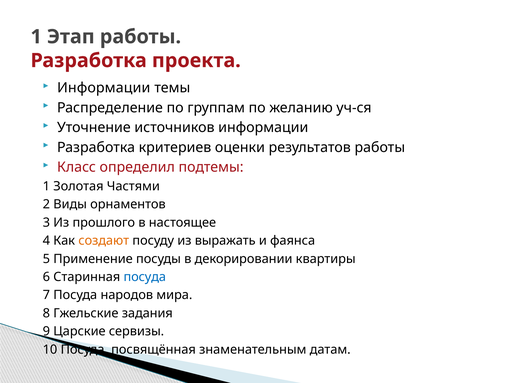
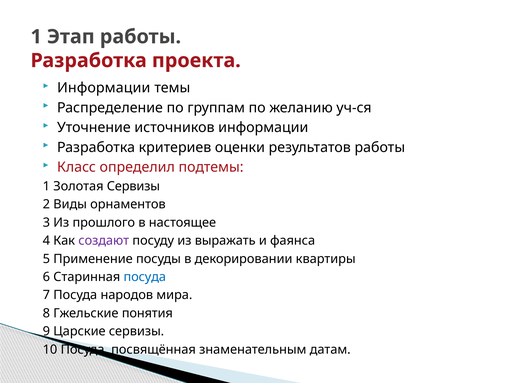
Золотая Частями: Частями -> Сервизы (133, 186)
создают colour: orange -> purple (104, 240)
задания: задания -> понятия (147, 313)
